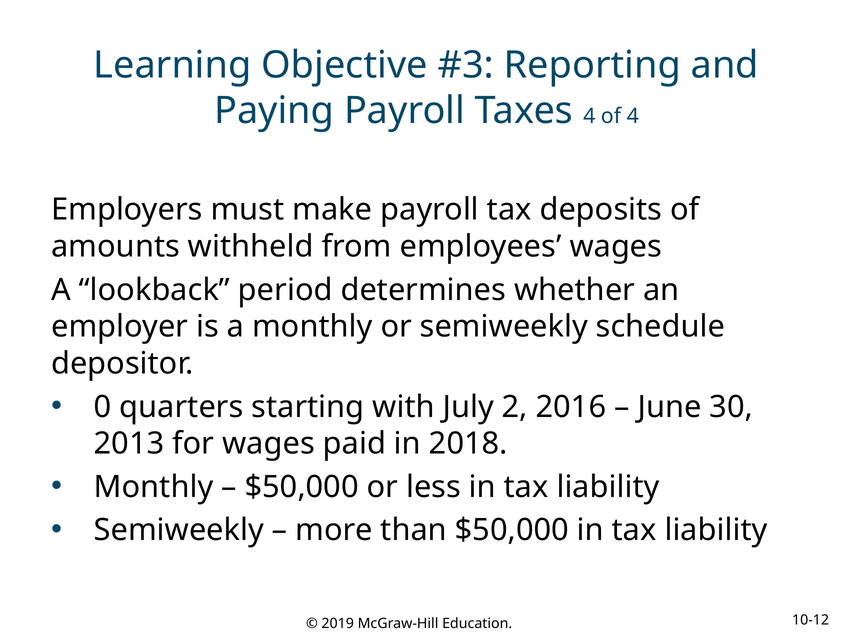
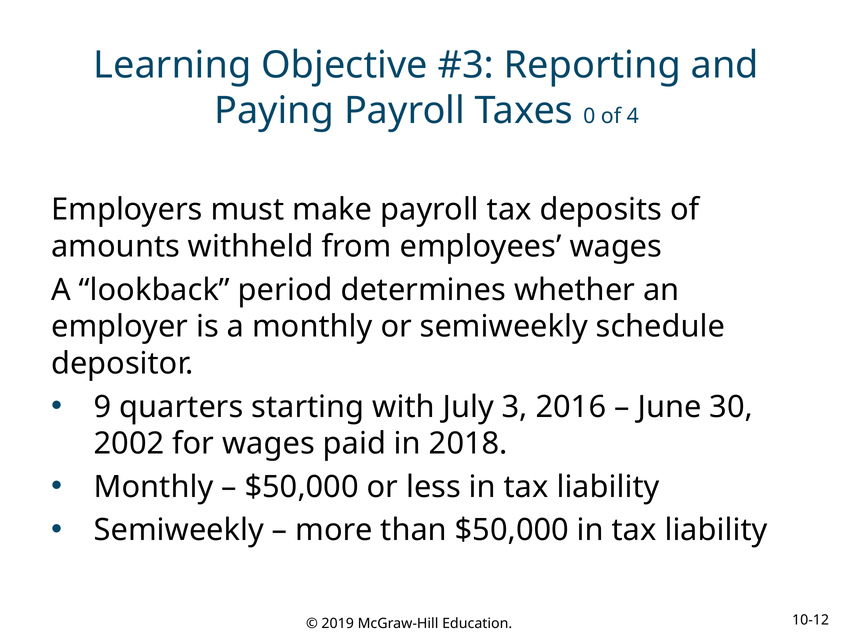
Taxes 4: 4 -> 0 (589, 116)
0: 0 -> 9 (103, 407)
2: 2 -> 3 (515, 407)
2013: 2013 -> 2002 (129, 444)
